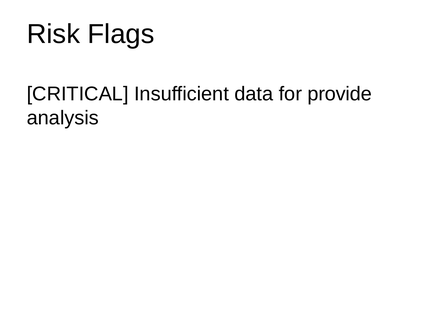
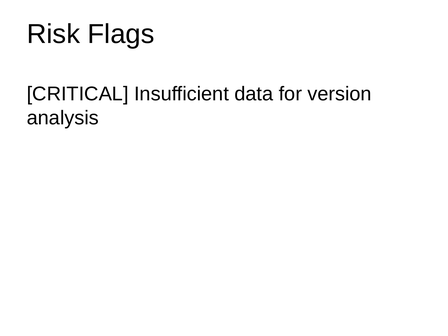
provide: provide -> version (340, 94)
